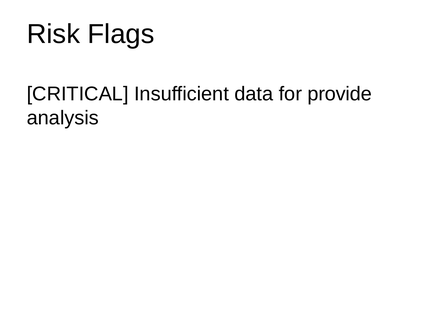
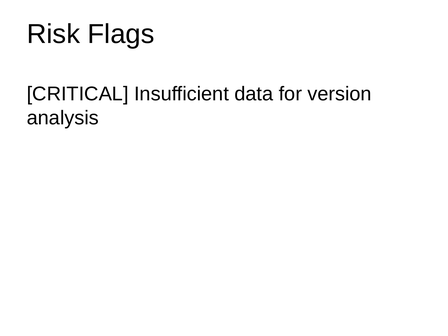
provide: provide -> version (340, 94)
